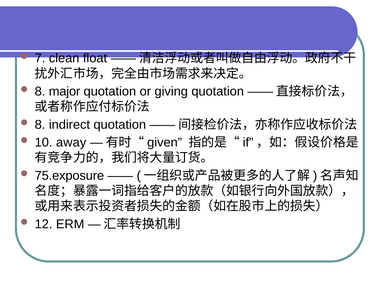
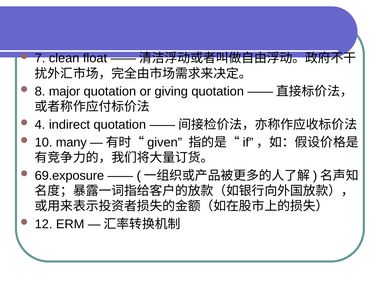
8: 8 -> 4 (40, 125)
away: away -> many (71, 143)
75.exposure: 75.exposure -> 69.exposure (69, 176)
